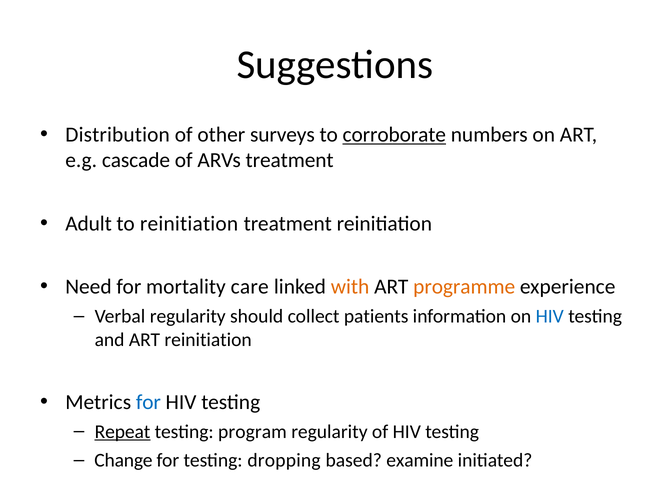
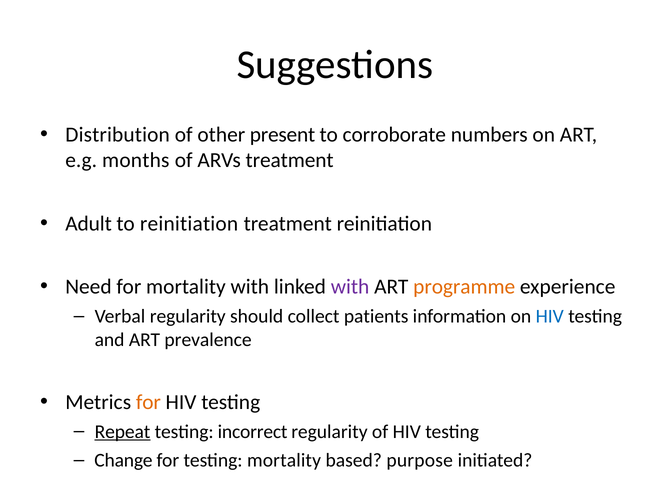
surveys: surveys -> present (282, 135)
corroborate underline: present -> none (394, 135)
cascade: cascade -> months (136, 161)
mortality care: care -> with (250, 287)
with colour: orange -> purple (350, 287)
ART reinitiation: reinitiation -> prevalence (208, 340)
for colour: blue -> orange (148, 402)
program: program -> incorrect (253, 432)
testing dropping: dropping -> mortality (284, 461)
examine: examine -> purpose (420, 461)
